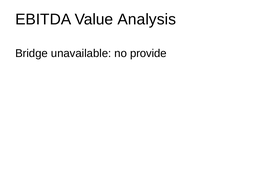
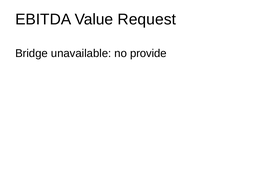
Analysis: Analysis -> Request (147, 19)
